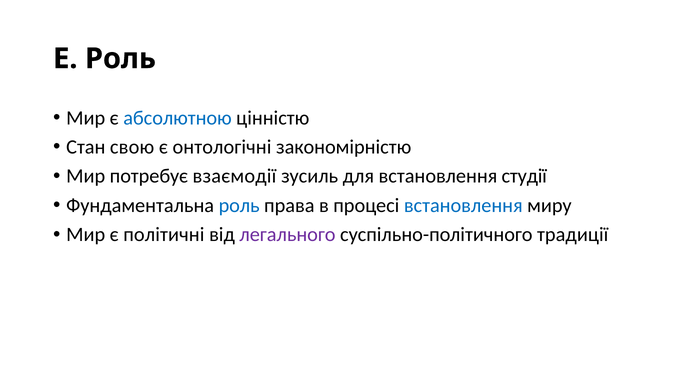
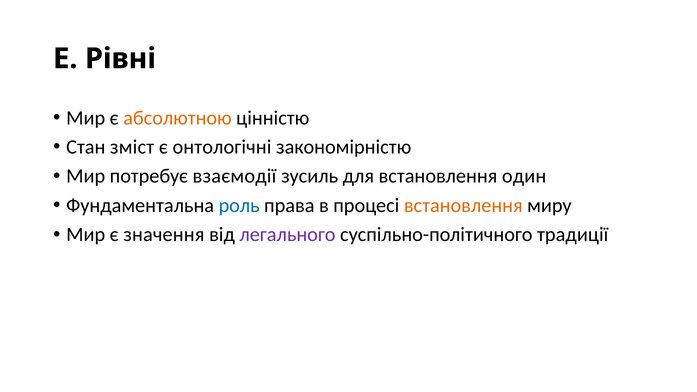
Е Роль: Роль -> Рівні (121, 59)
абсолютною colour: blue -> orange (178, 118)
свою: свою -> зміст (132, 147)
студії: студії -> один (524, 176)
встановлення colour: blue -> orange (463, 206)
політичні: політичні -> значення (164, 235)
